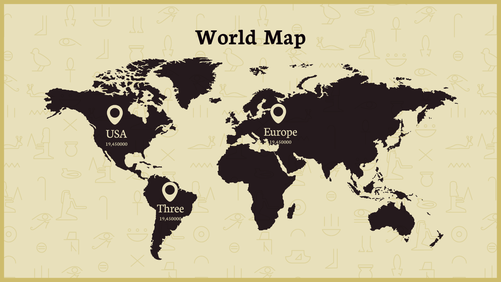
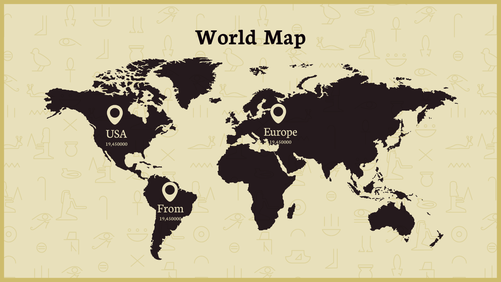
Three: Three -> From (170, 208)
